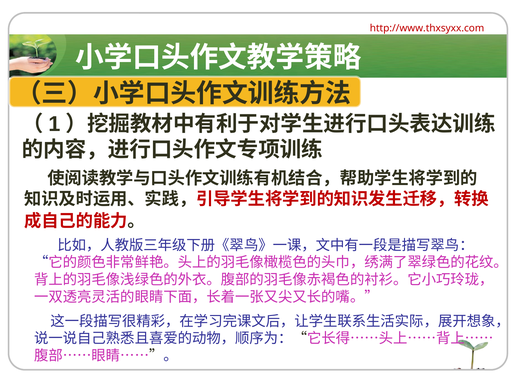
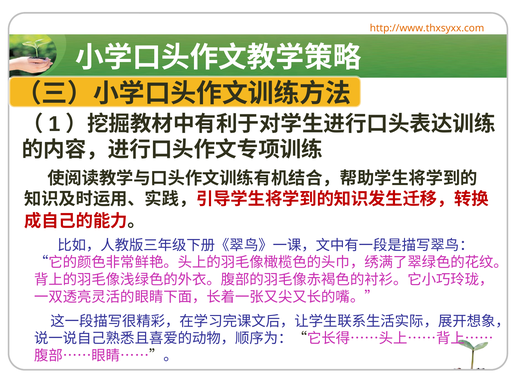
http://www.thxsyxx.com colour: red -> orange (427, 28)
